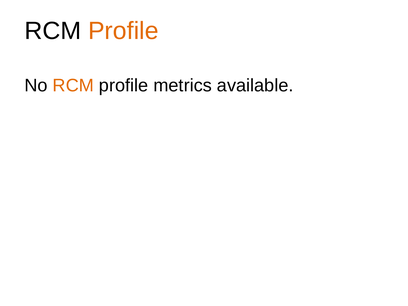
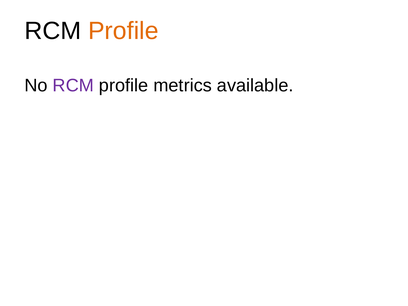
RCM colour: orange -> purple (73, 86)
